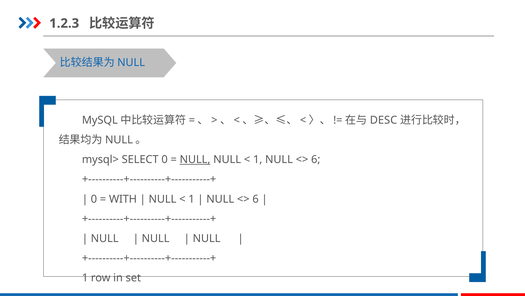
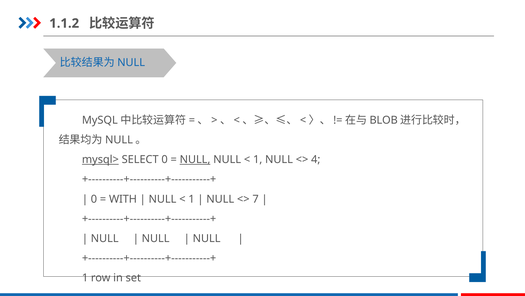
1.2.3: 1.2.3 -> 1.1.2 (64, 23)
DESC: DESC -> BLOB (384, 120)
mysql> underline: none -> present (100, 159)
6: 6 -> 4 (316, 159)
6: 6 -> 7 (256, 199)
